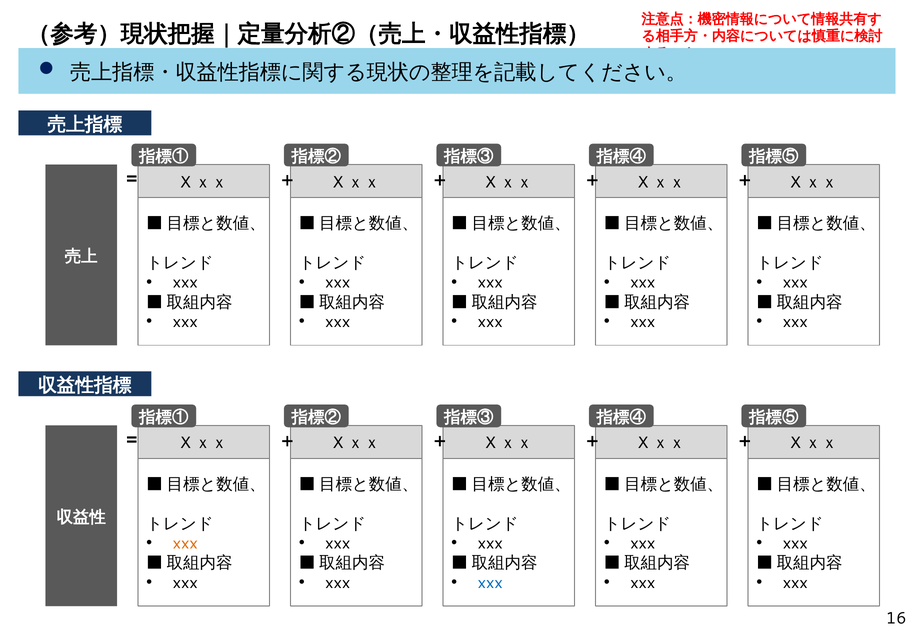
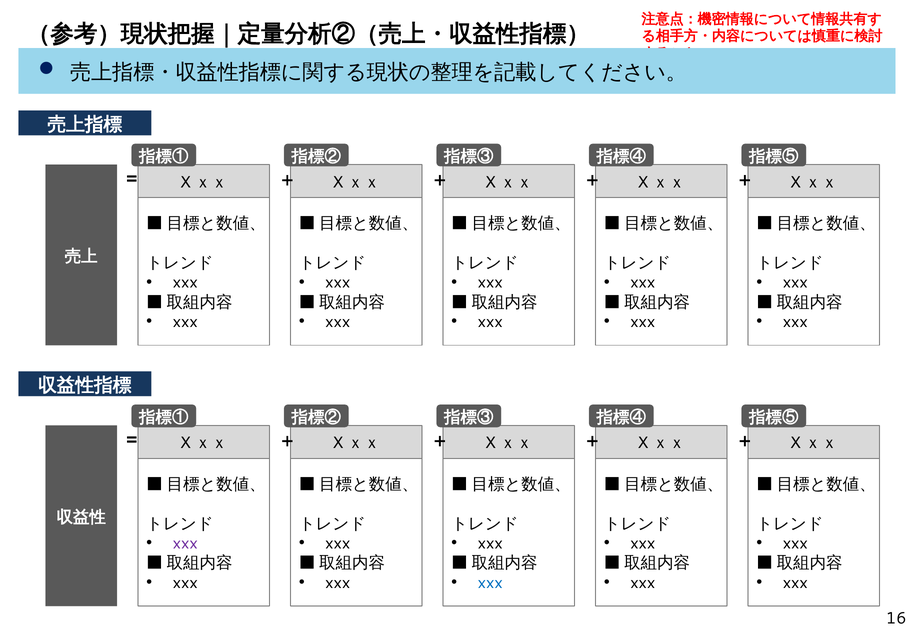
xxx colour: orange -> purple (185, 543)
